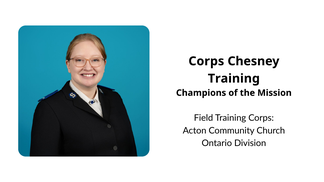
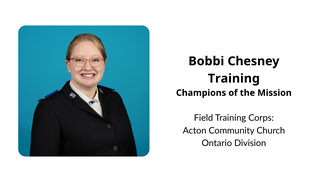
Corps: Corps -> Bobbi (206, 61)
